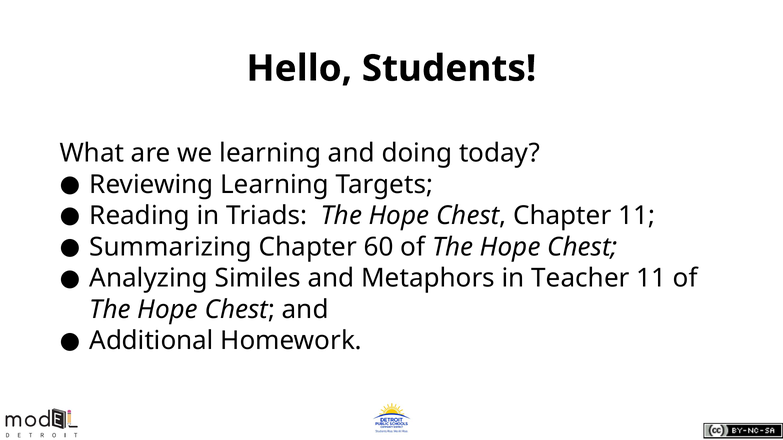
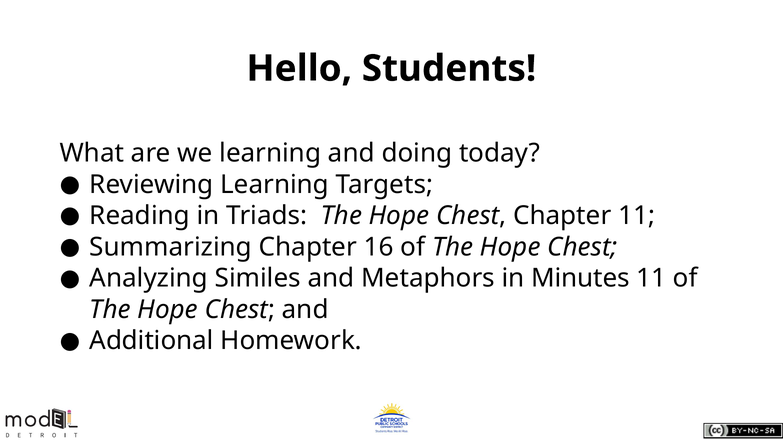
60: 60 -> 16 (379, 247)
Teacher: Teacher -> Minutes (581, 279)
